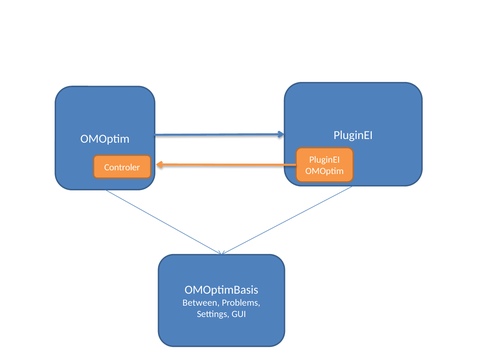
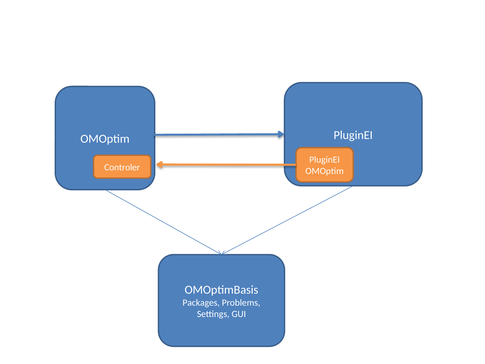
Between: Between -> Packages (201, 303)
